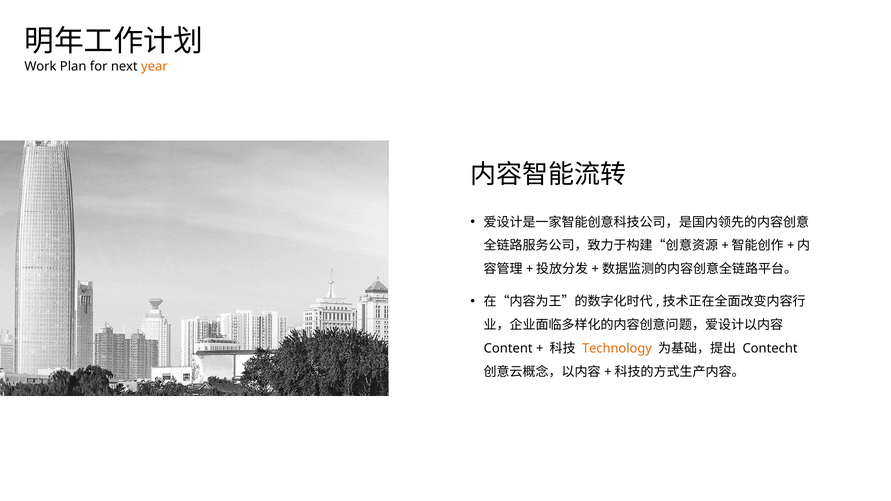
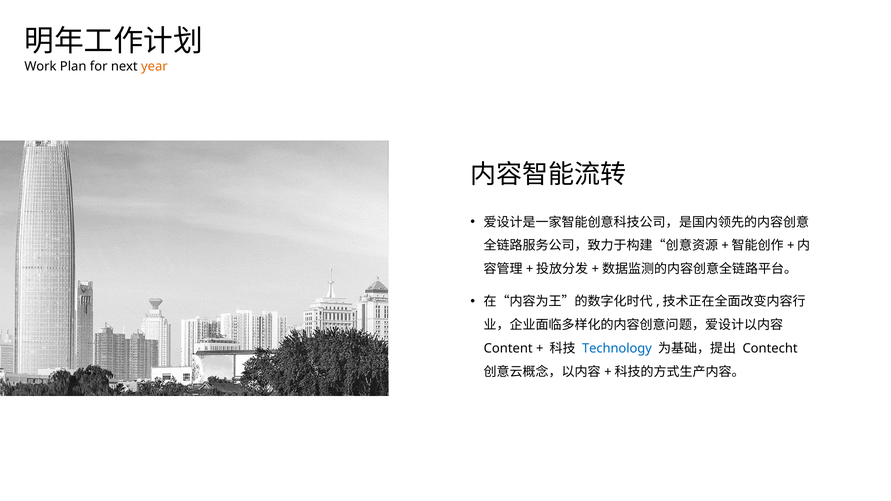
Technology colour: orange -> blue (617, 349)
